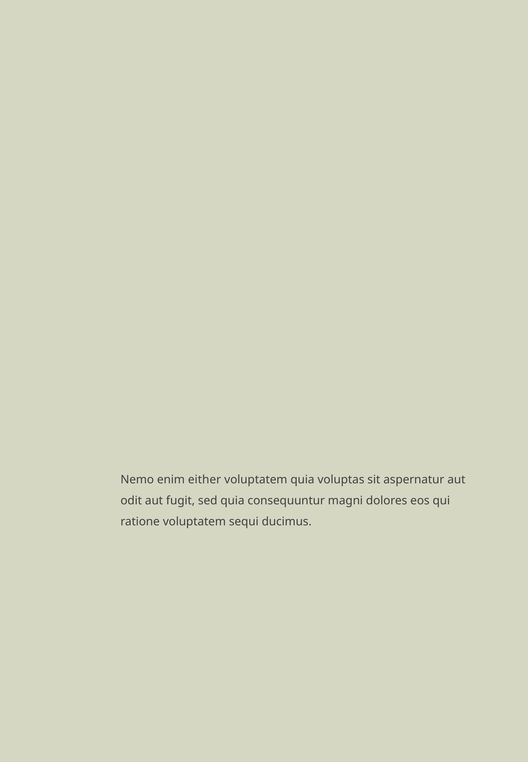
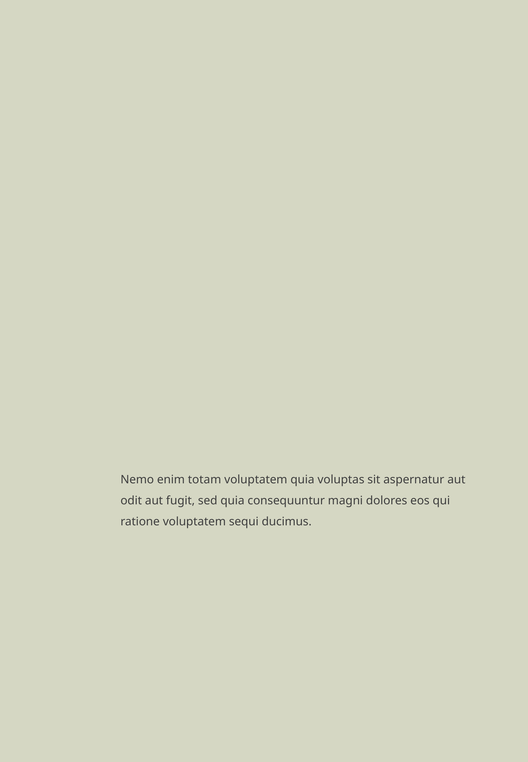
either: either -> totam (205, 480)
